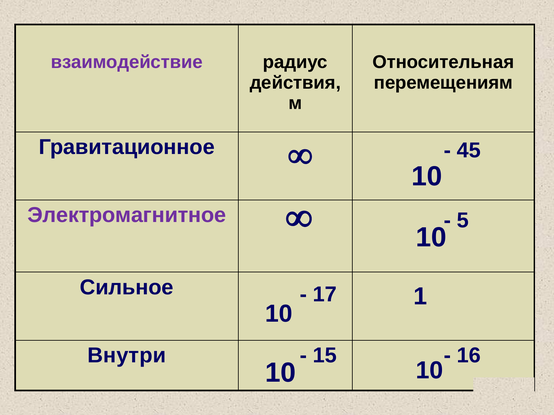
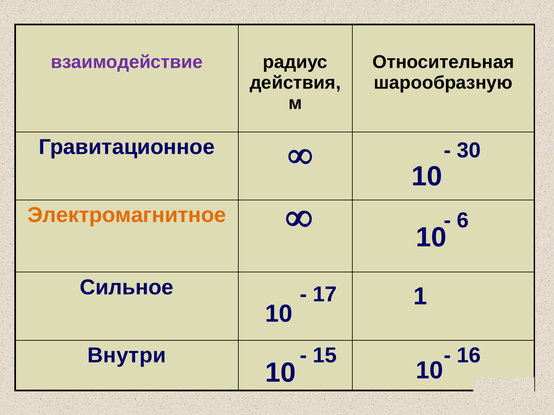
перемещениям: перемещениям -> шарообразную (443, 83)
45: 45 -> 30 (469, 151)
Электромагнитное colour: purple -> orange (127, 215)
5: 5 -> 6 (463, 221)
